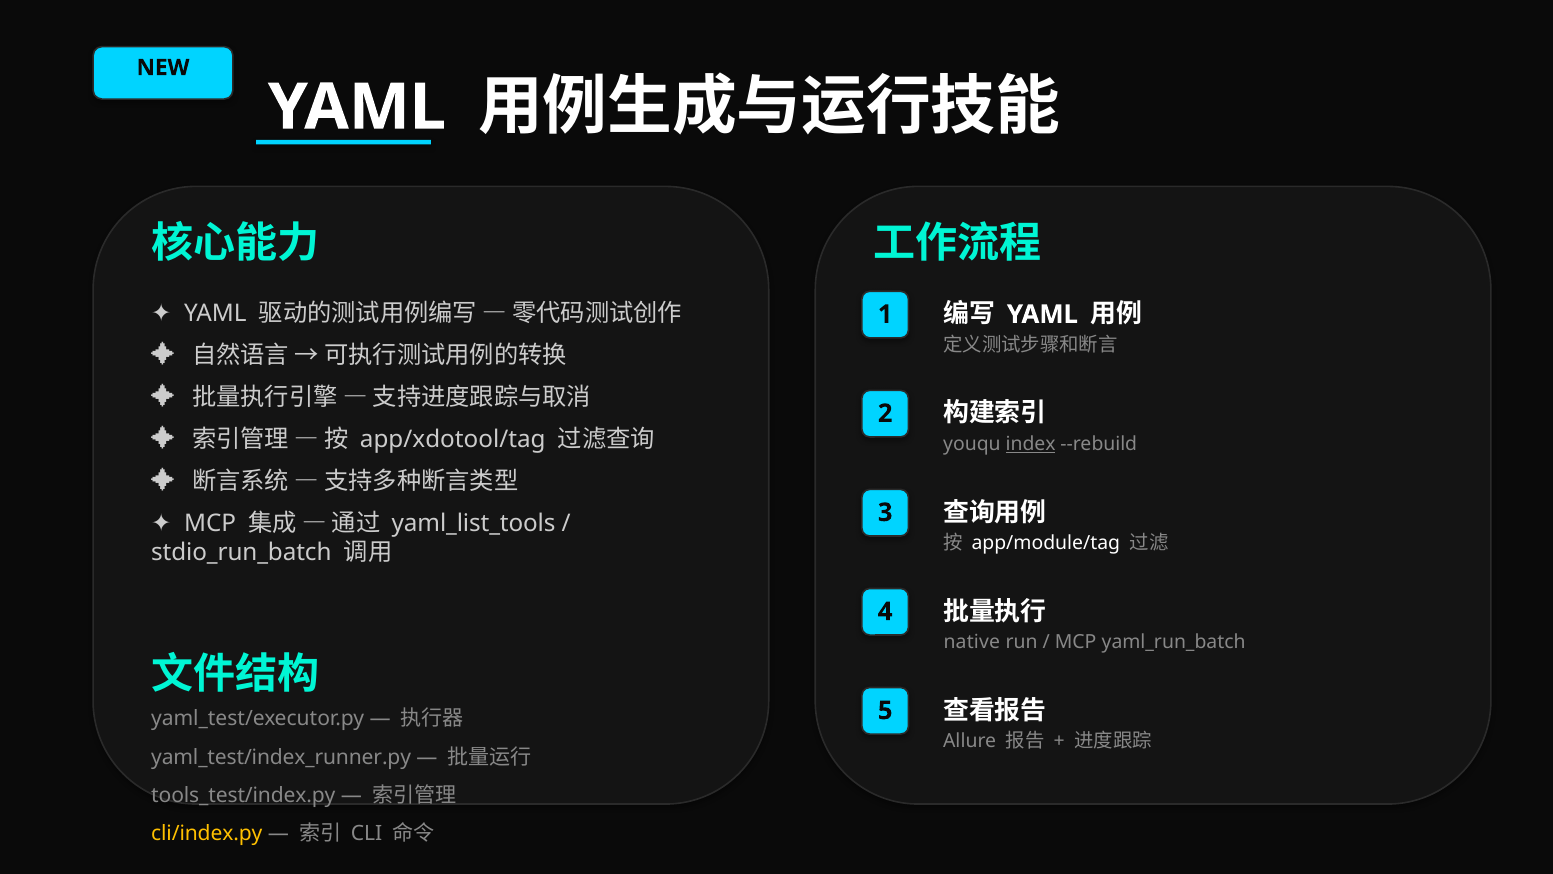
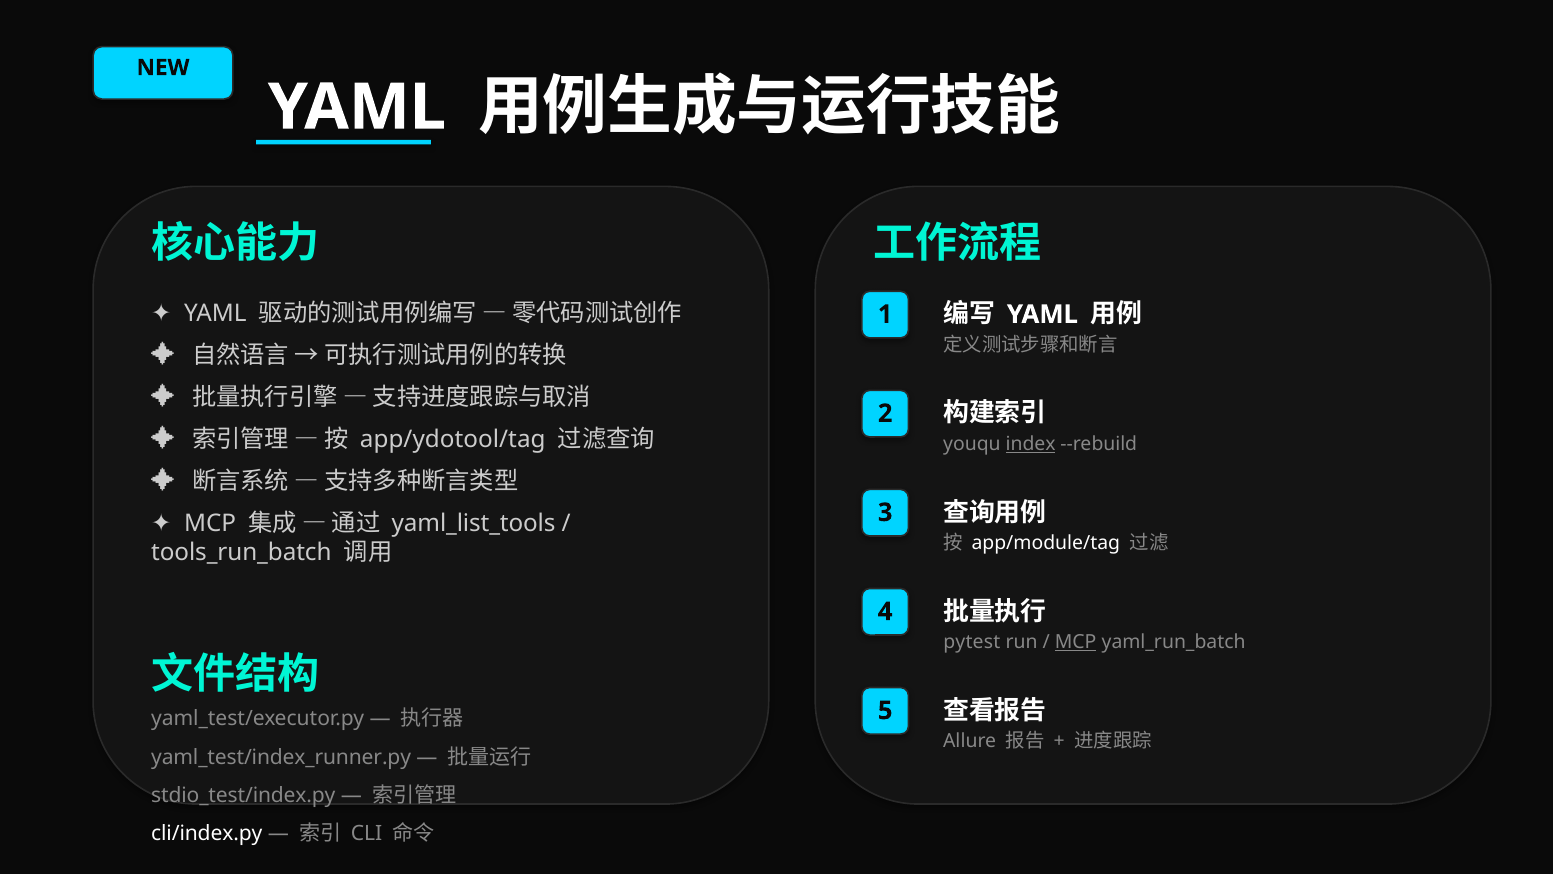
app/xdotool/tag: app/xdotool/tag -> app/ydotool/tag (453, 439)
stdio_run_batch: stdio_run_batch -> tools_run_batch (241, 553)
native: native -> pytest (972, 642)
MCP underline: none -> present (1076, 642)
tools_test/index.py: tools_test/index.py -> stdio_test/index.py (243, 795)
cli/index.py colour: yellow -> white (207, 833)
